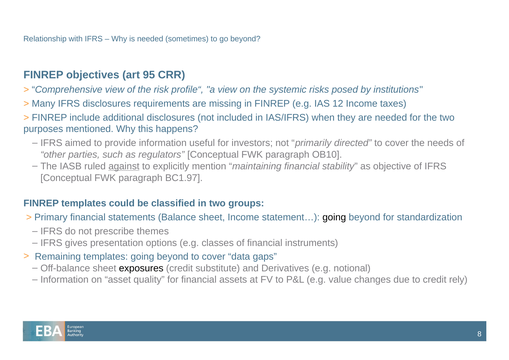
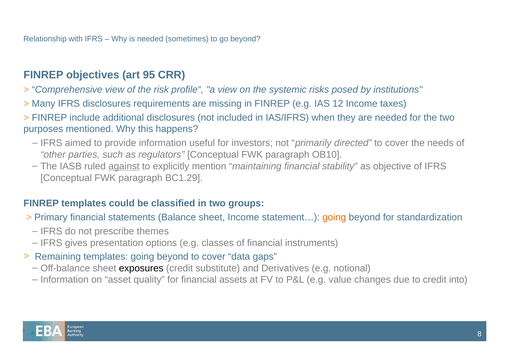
BC1.97: BC1.97 -> BC1.29 (184, 178)
going colour: black -> orange (334, 217)
rely: rely -> into (458, 280)
